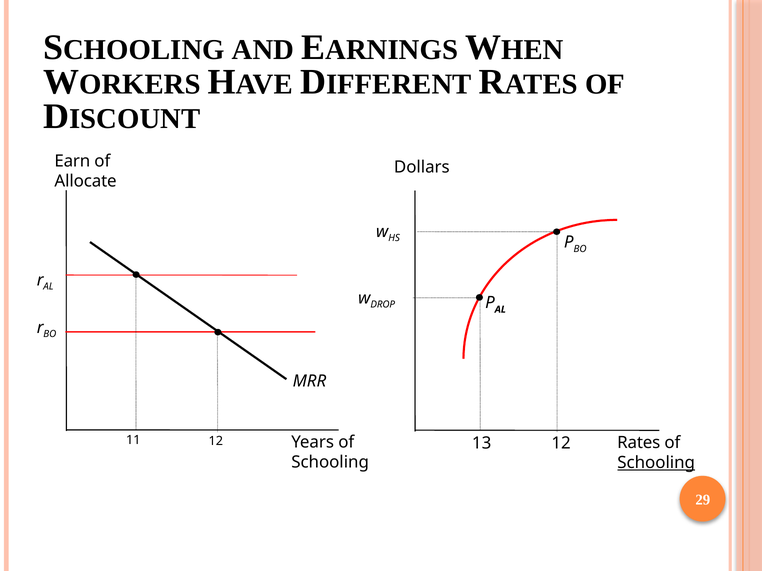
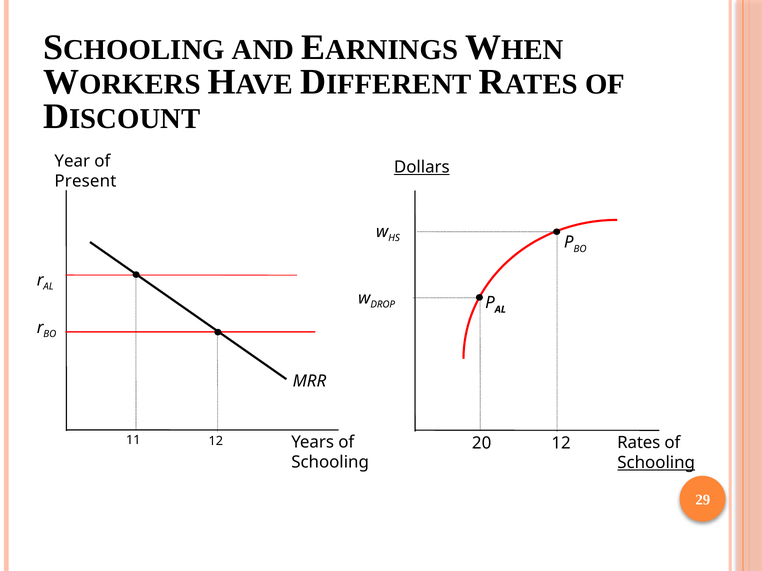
Earn: Earn -> Year (72, 161)
Dollars underline: none -> present (422, 167)
Allocate: Allocate -> Present (85, 181)
13: 13 -> 20 (482, 443)
